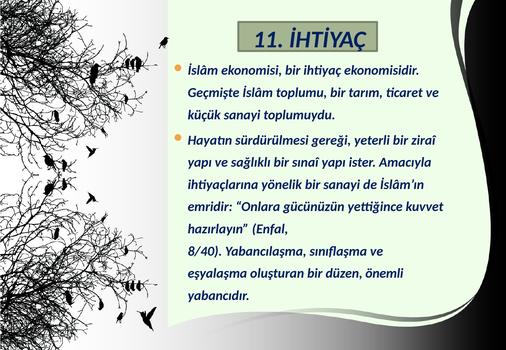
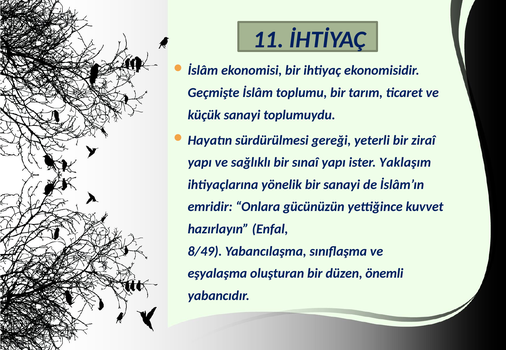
Amacıyla: Amacıyla -> Yaklaşım (405, 163)
8/40: 8/40 -> 8/49 (205, 251)
